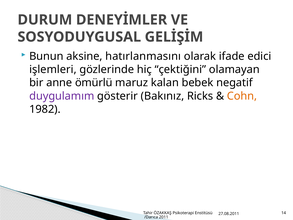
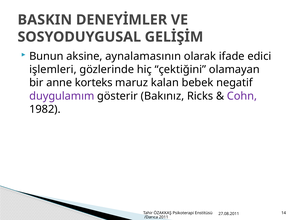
DURUM: DURUM -> BASKIN (45, 20)
hatırlanmasını: hatırlanmasını -> aynalamasının (143, 56)
ömürlü: ömürlü -> korteks (94, 83)
Cohn colour: orange -> purple (242, 96)
